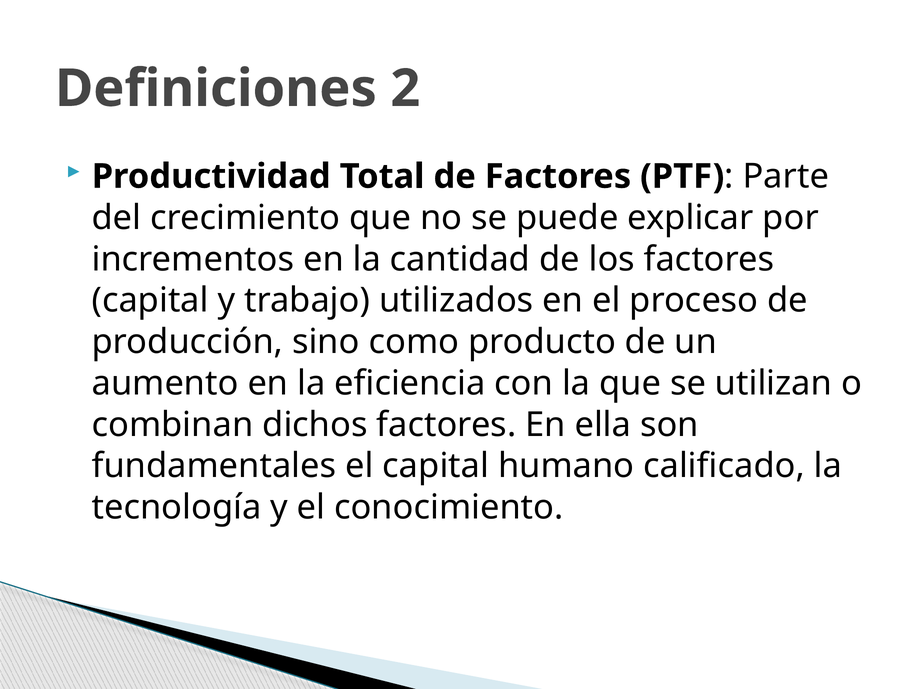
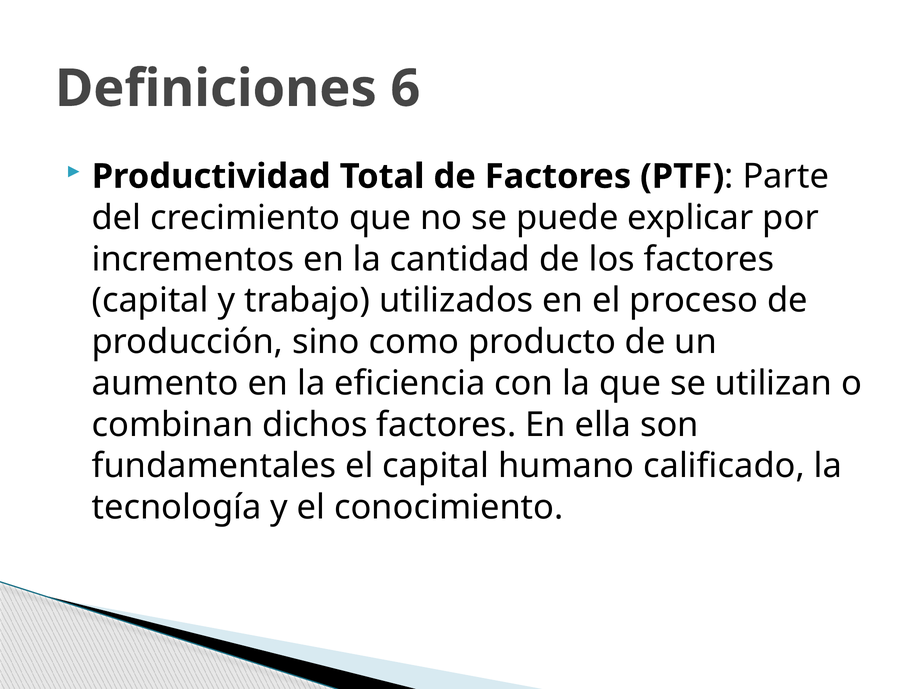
2: 2 -> 6 (405, 89)
